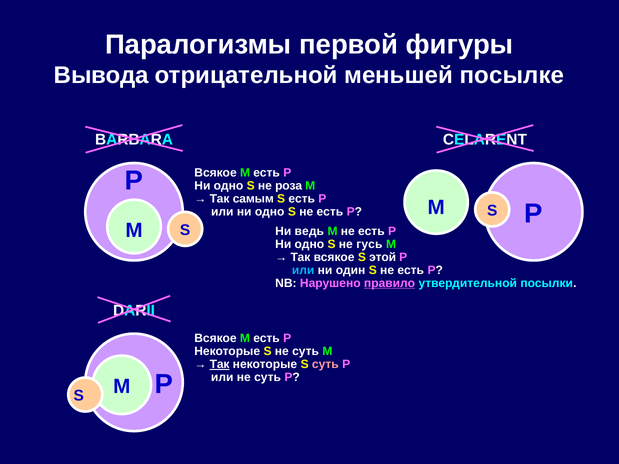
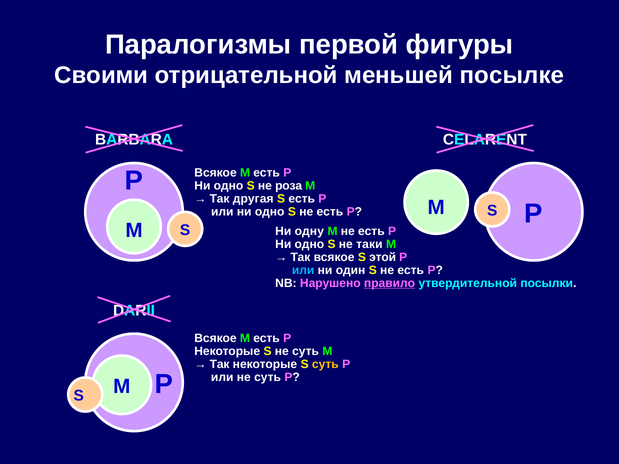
Вывода: Вывода -> Своими (101, 75)
самым: самым -> другая (253, 199)
ведь: ведь -> одну (309, 231)
гусь: гусь -> таки (369, 244)
Так underline: present -> none (220, 364)
суть colour: pink -> yellow (325, 364)
